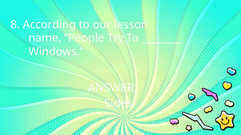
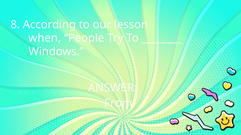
name: name -> when (45, 38)
Sides: Sides -> From (118, 104)
